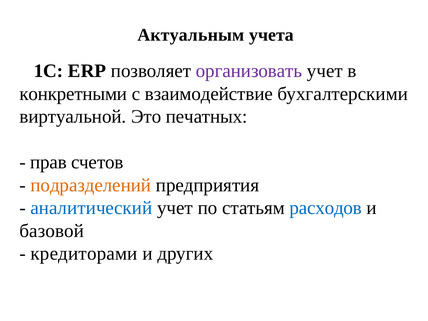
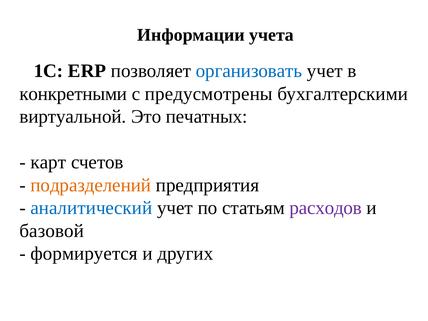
Актуальным: Актуальным -> Информации (191, 35)
организовать colour: purple -> blue (249, 71)
взаимодействие: взаимодействие -> предусмотрены (209, 94)
прав: прав -> карт (48, 162)
расходов colour: blue -> purple (326, 208)
кредиторами: кредиторами -> формируется (84, 254)
